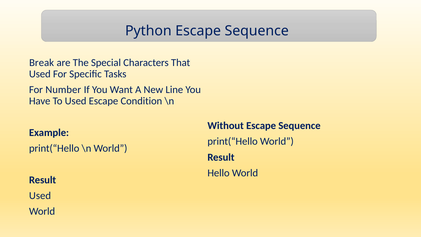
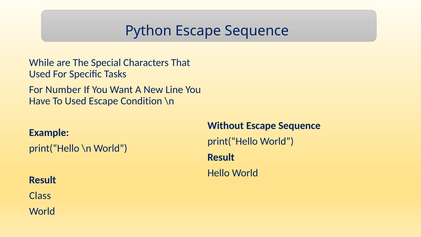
Break: Break -> While (42, 63)
Used: Used -> Class (40, 196)
